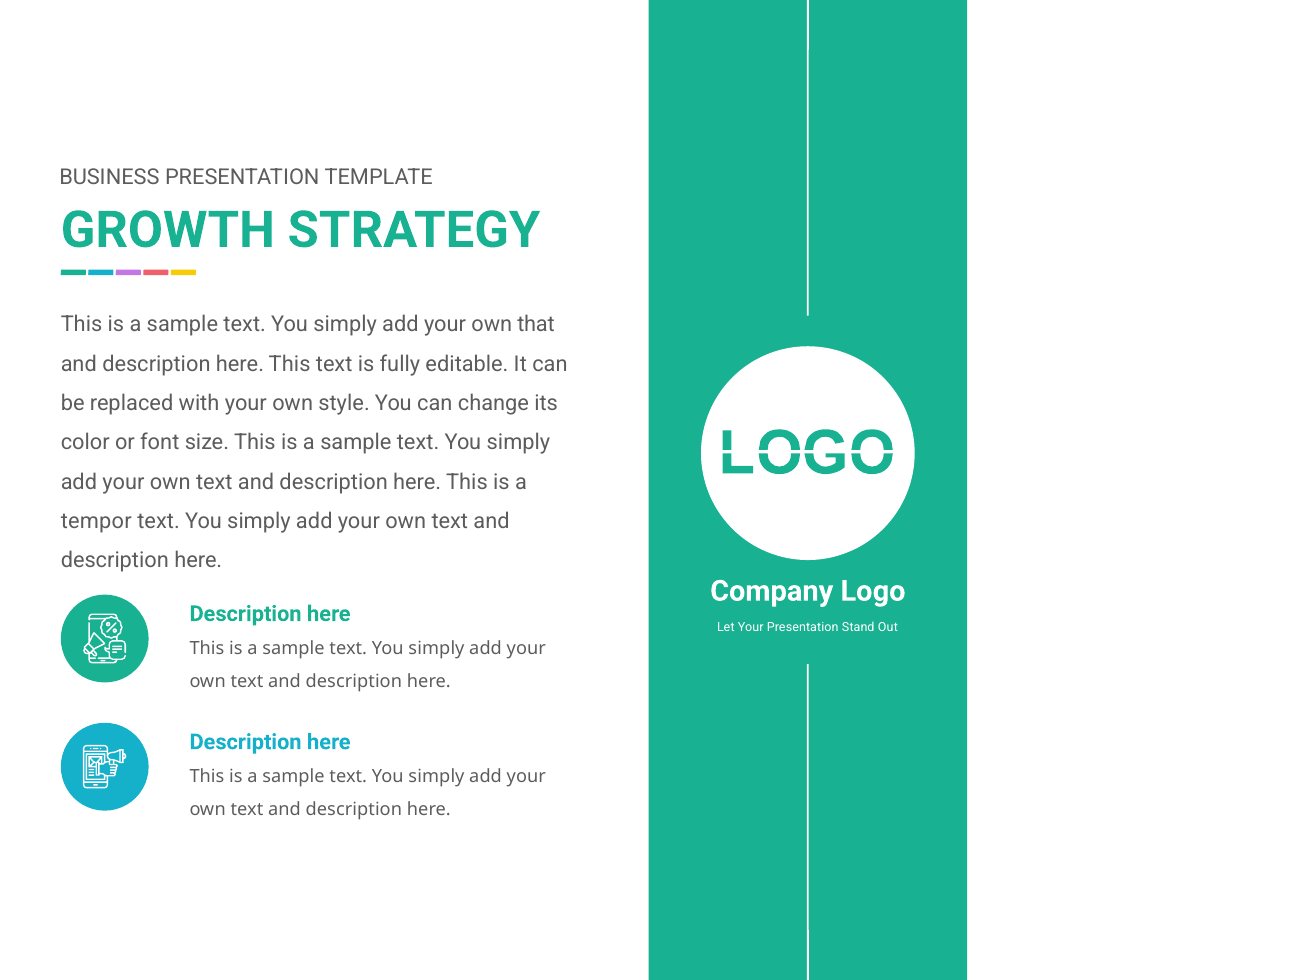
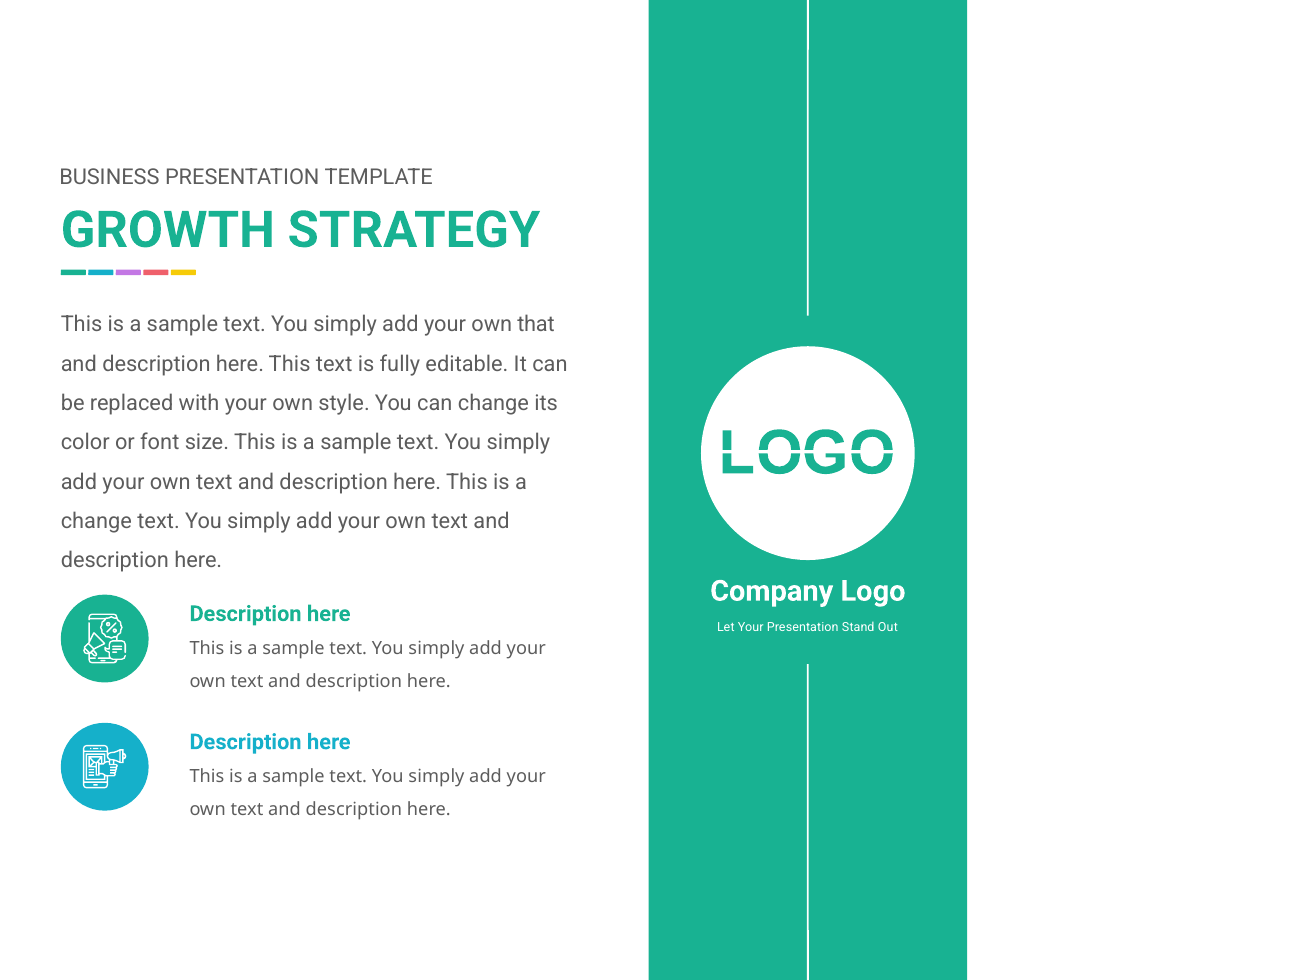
tempor: tempor -> change (96, 521)
